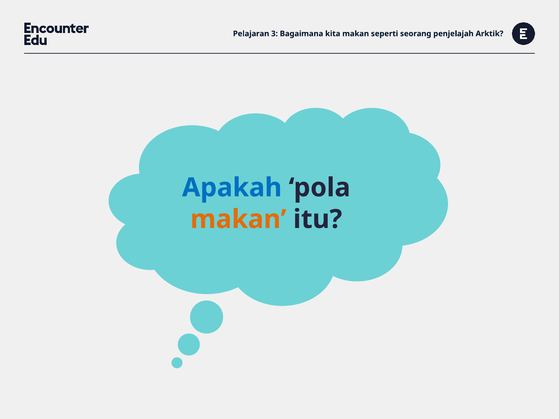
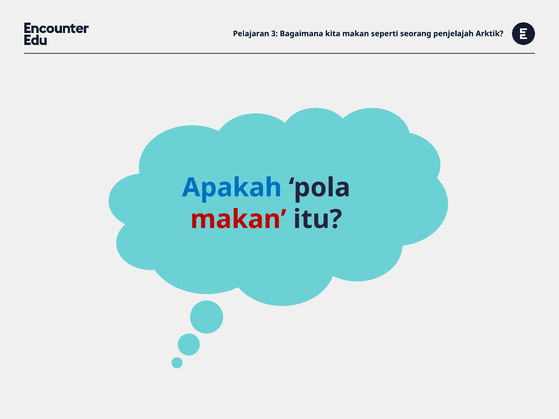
makan colour: orange -> red (238, 219)
